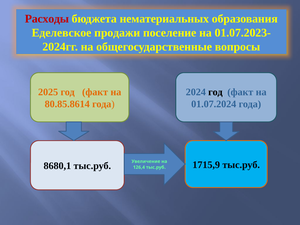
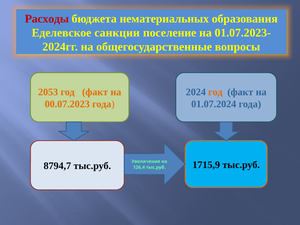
продажи: продажи -> санкции (117, 33)
2025: 2025 -> 2053 (48, 92)
год colour: black -> orange (215, 92)
80.85.8614: 80.85.8614 -> 00.07.2023 (67, 104)
8680,1: 8680,1 -> 8794,7 (57, 166)
